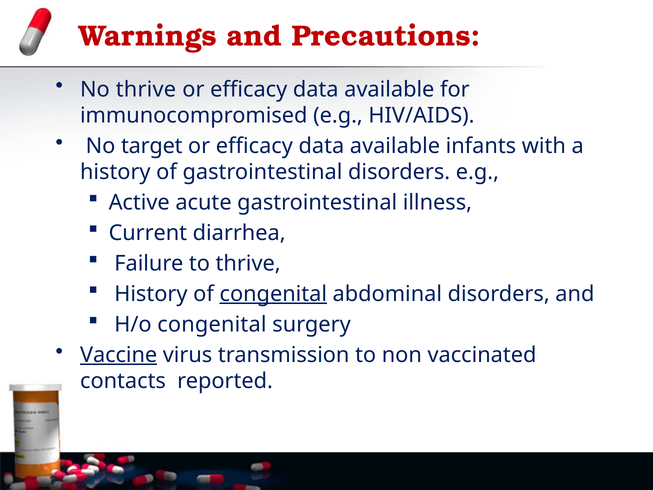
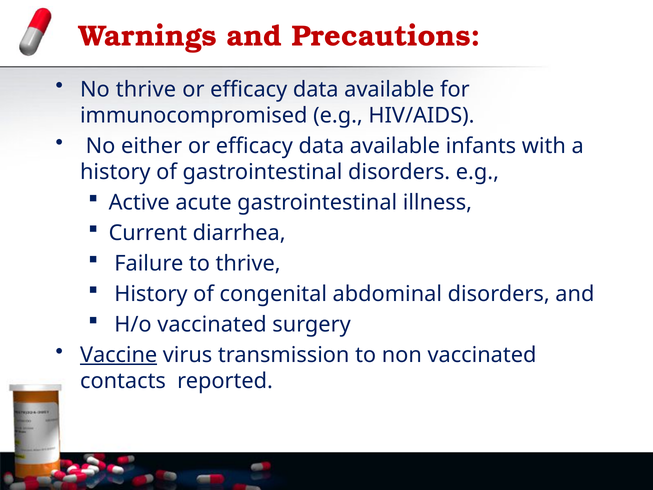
target: target -> either (152, 146)
congenital underline: present -> none (273, 294)
H/o congenital: congenital -> vaccinated (212, 324)
